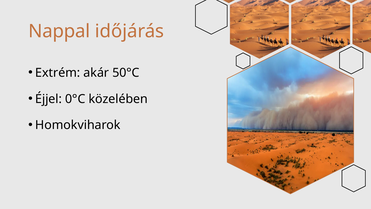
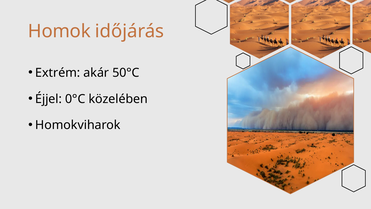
Nappal: Nappal -> Homok (59, 31)
